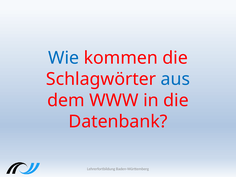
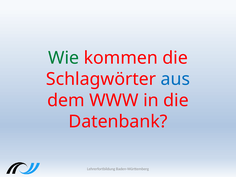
Wie colour: blue -> green (64, 58)
